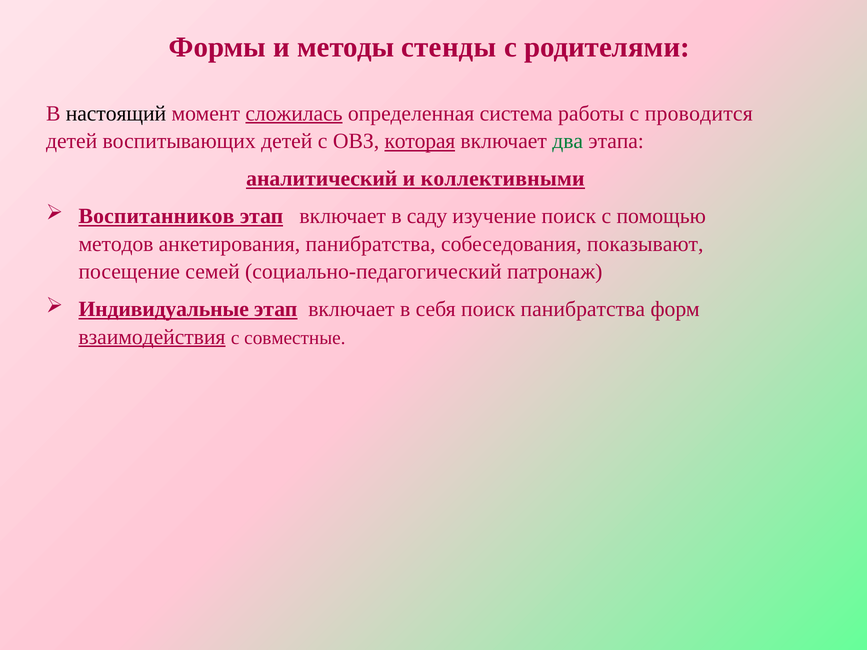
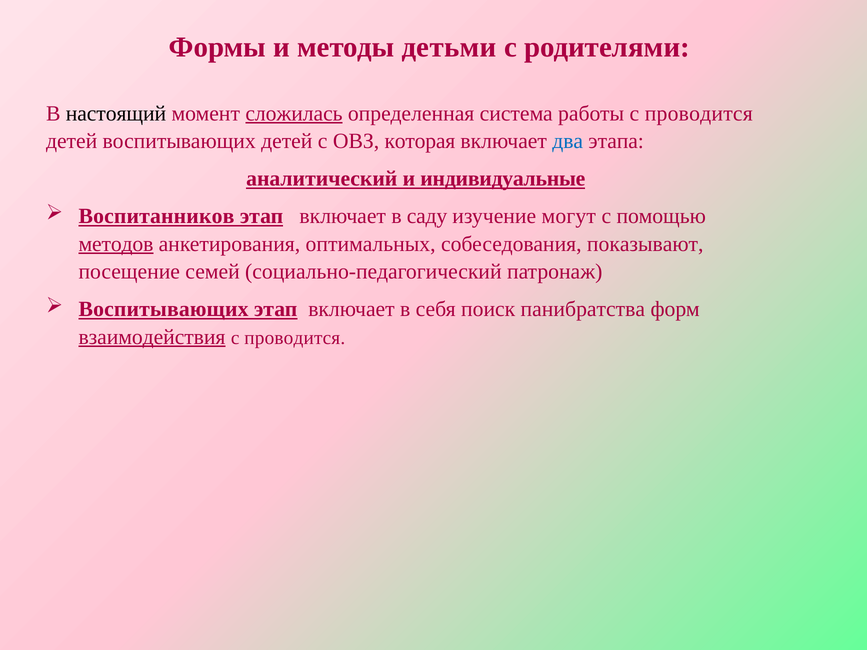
стенды: стенды -> детьми (449, 47)
которая underline: present -> none (420, 141)
два colour: green -> blue (568, 141)
коллективными: коллективными -> индивидуальные (503, 179)
изучение поиск: поиск -> могут (569, 216)
методов underline: none -> present (116, 244)
анкетирования панибратства: панибратства -> оптимальных (371, 244)
Индивидуальные: Индивидуальные -> Воспитывающих (164, 309)
совместные: совместные -> проводится (295, 338)
